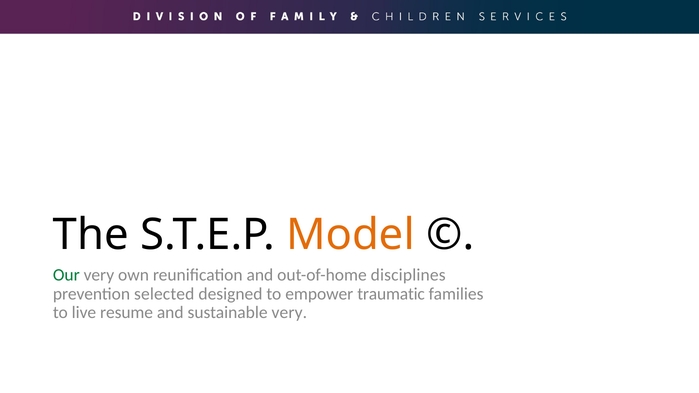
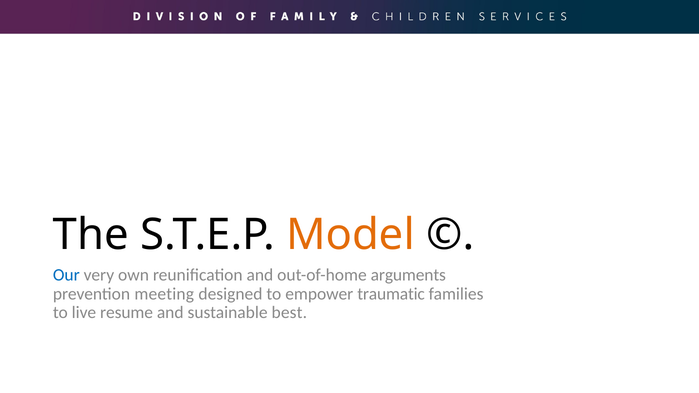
Our colour: green -> blue (66, 275)
disciplines: disciplines -> arguments (408, 275)
selected: selected -> meeting (164, 294)
sustainable very: very -> best (289, 313)
